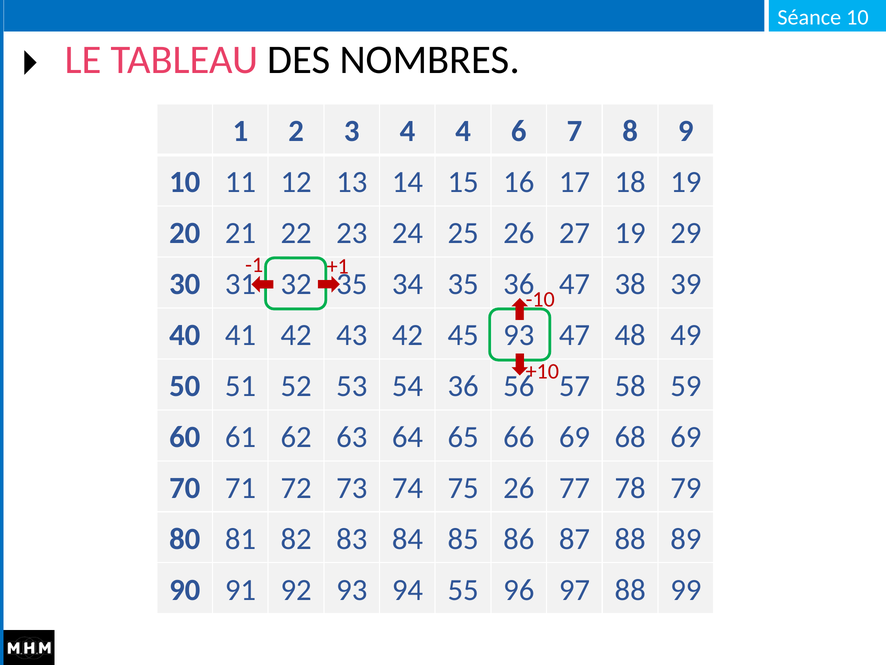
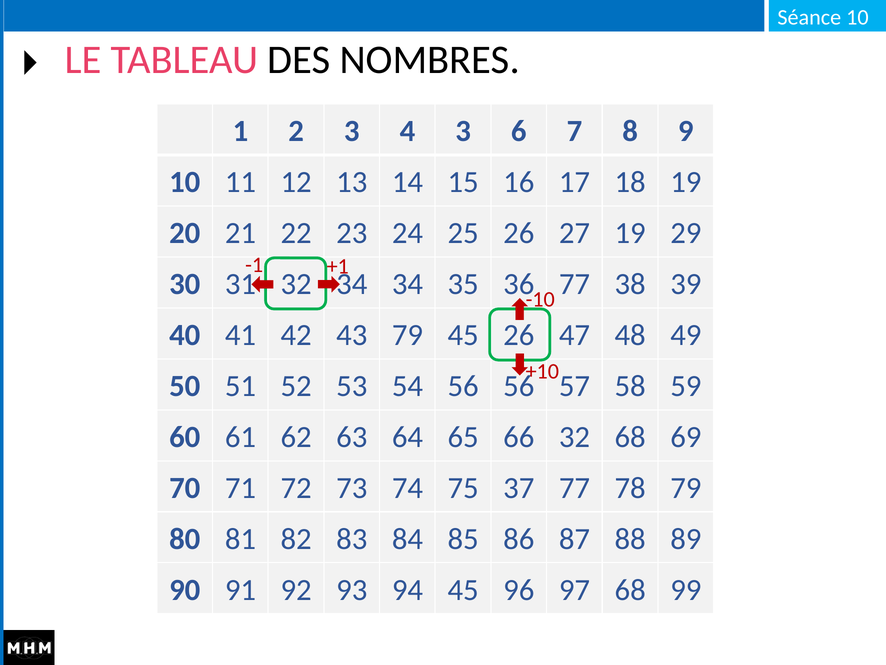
4 4: 4 -> 3 (463, 131)
32 35: 35 -> 34 (352, 284)
36 47: 47 -> 77 (574, 284)
43 42: 42 -> 79 (407, 335)
45 93: 93 -> 26 (519, 335)
54 36: 36 -> 56 (463, 386)
66 69: 69 -> 32 (574, 437)
75 26: 26 -> 37 (519, 488)
94 55: 55 -> 45 (463, 589)
97 88: 88 -> 68 (630, 589)
